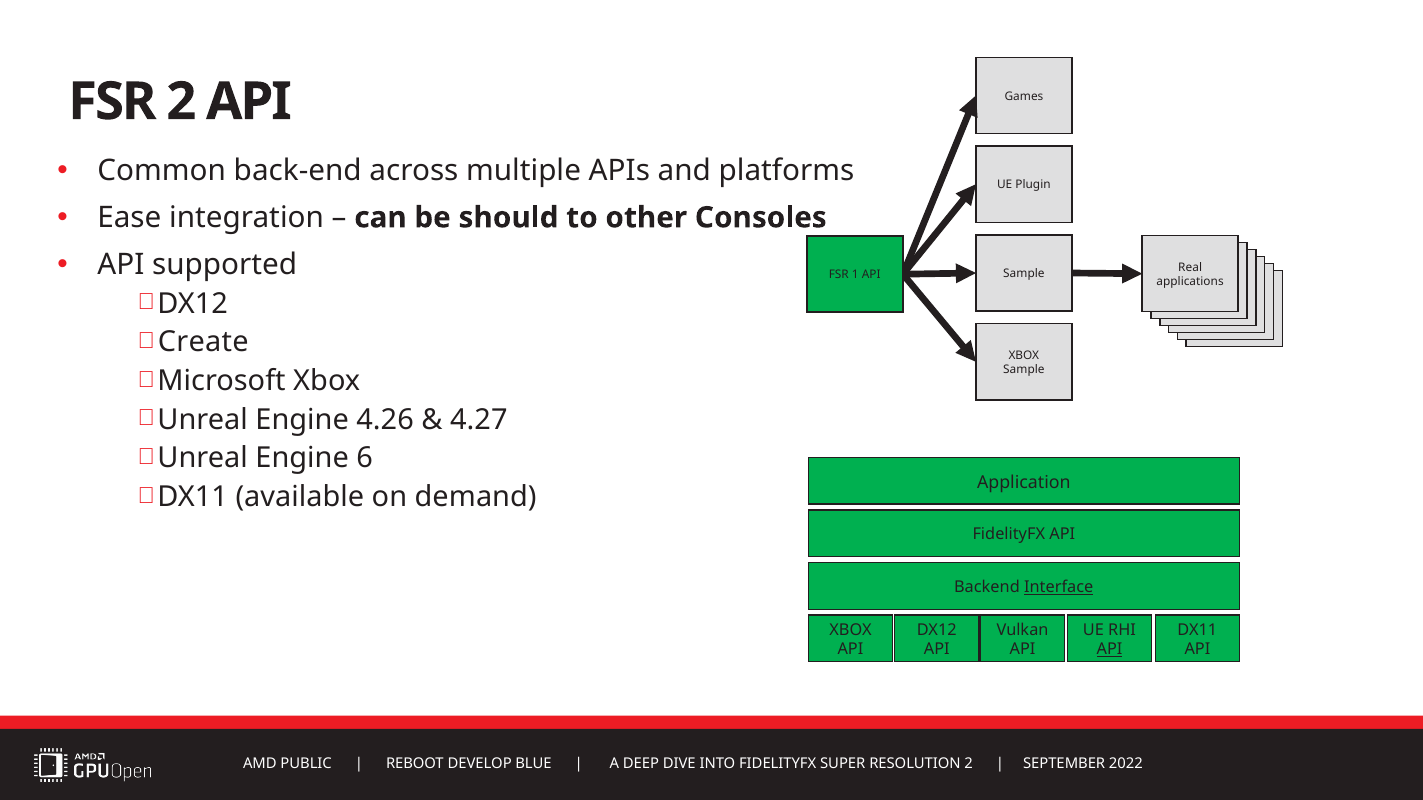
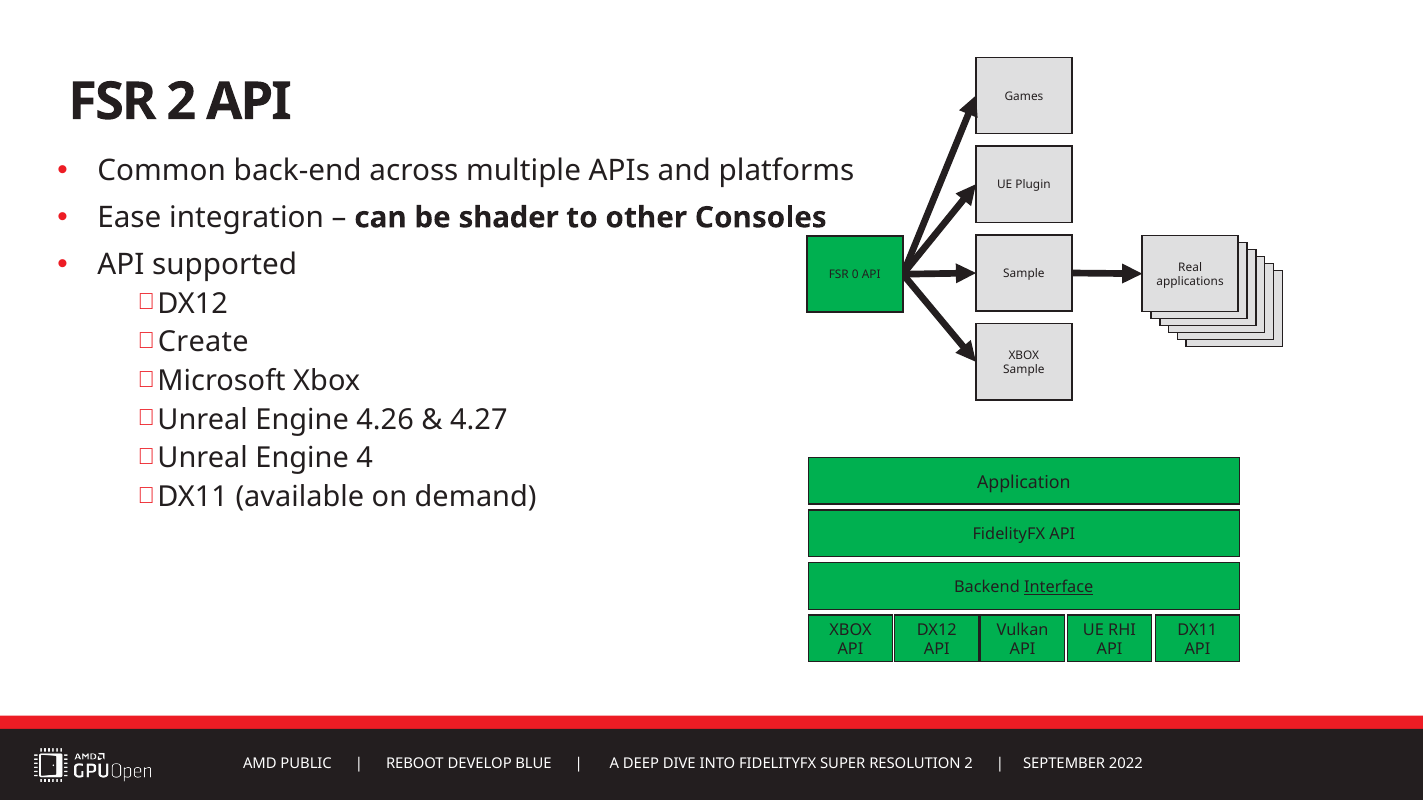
should: should -> shader (509, 218)
1: 1 -> 0 (855, 275)
6: 6 -> 4 (365, 458)
API underline: present -> none (1110, 650)
